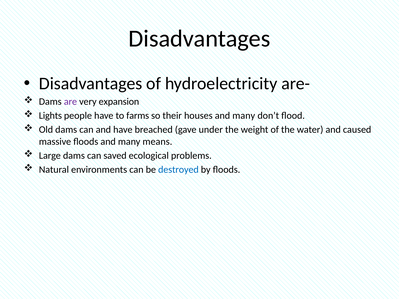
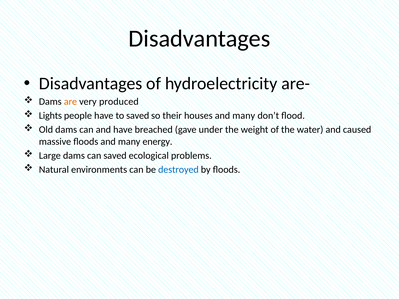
are colour: purple -> orange (70, 102)
expansion: expansion -> produced (119, 102)
to farms: farms -> saved (138, 116)
means: means -> energy (157, 142)
